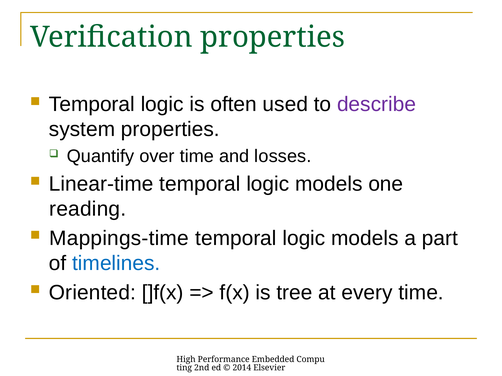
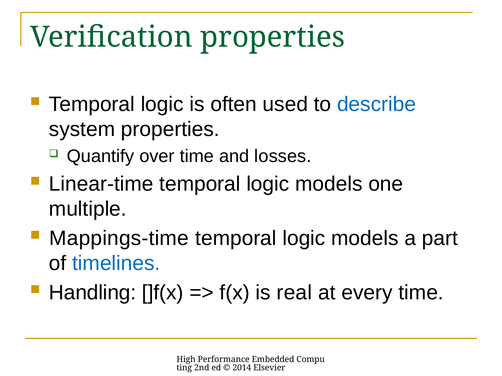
describe colour: purple -> blue (377, 104)
reading: reading -> multiple (88, 209)
Oriented: Oriented -> Handling (93, 293)
tree: tree -> real (294, 293)
